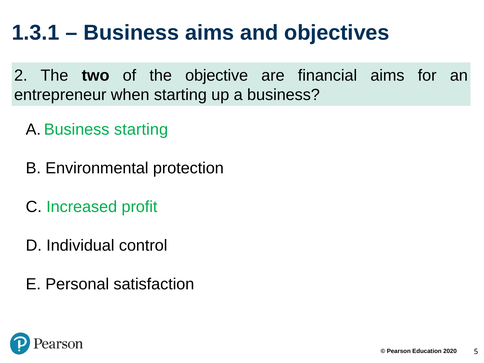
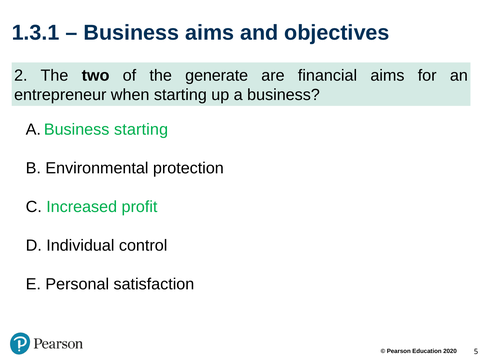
objective: objective -> generate (217, 76)
